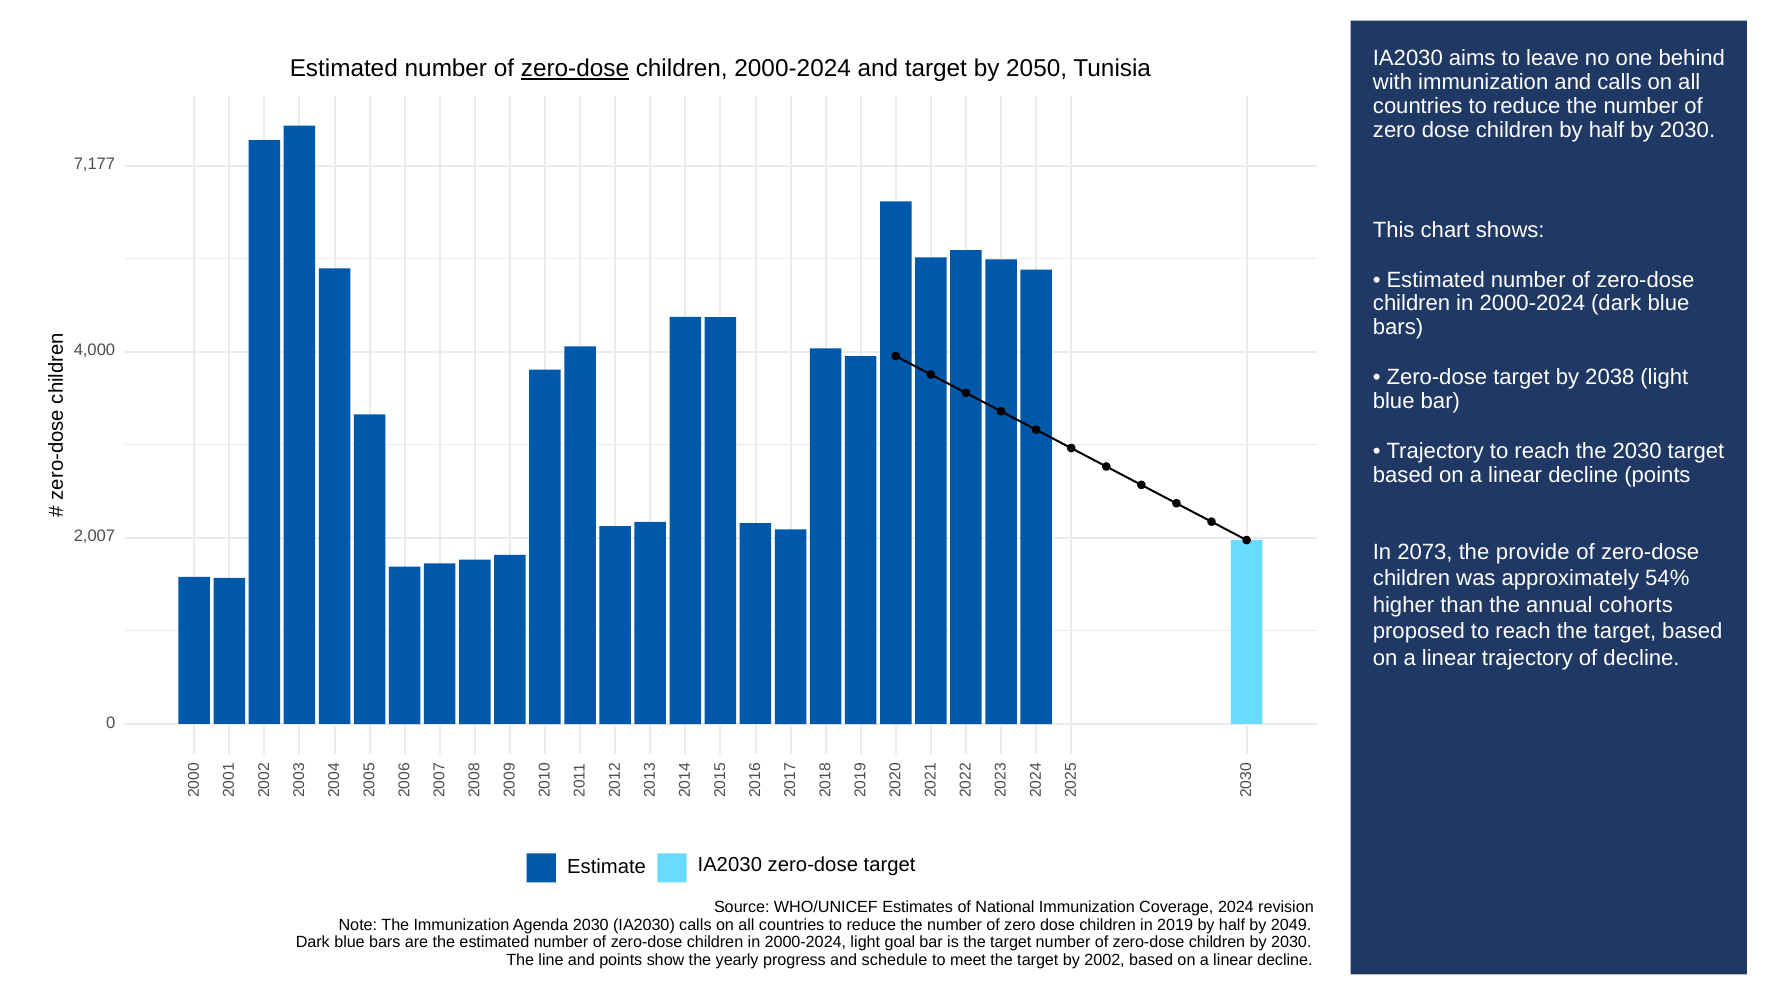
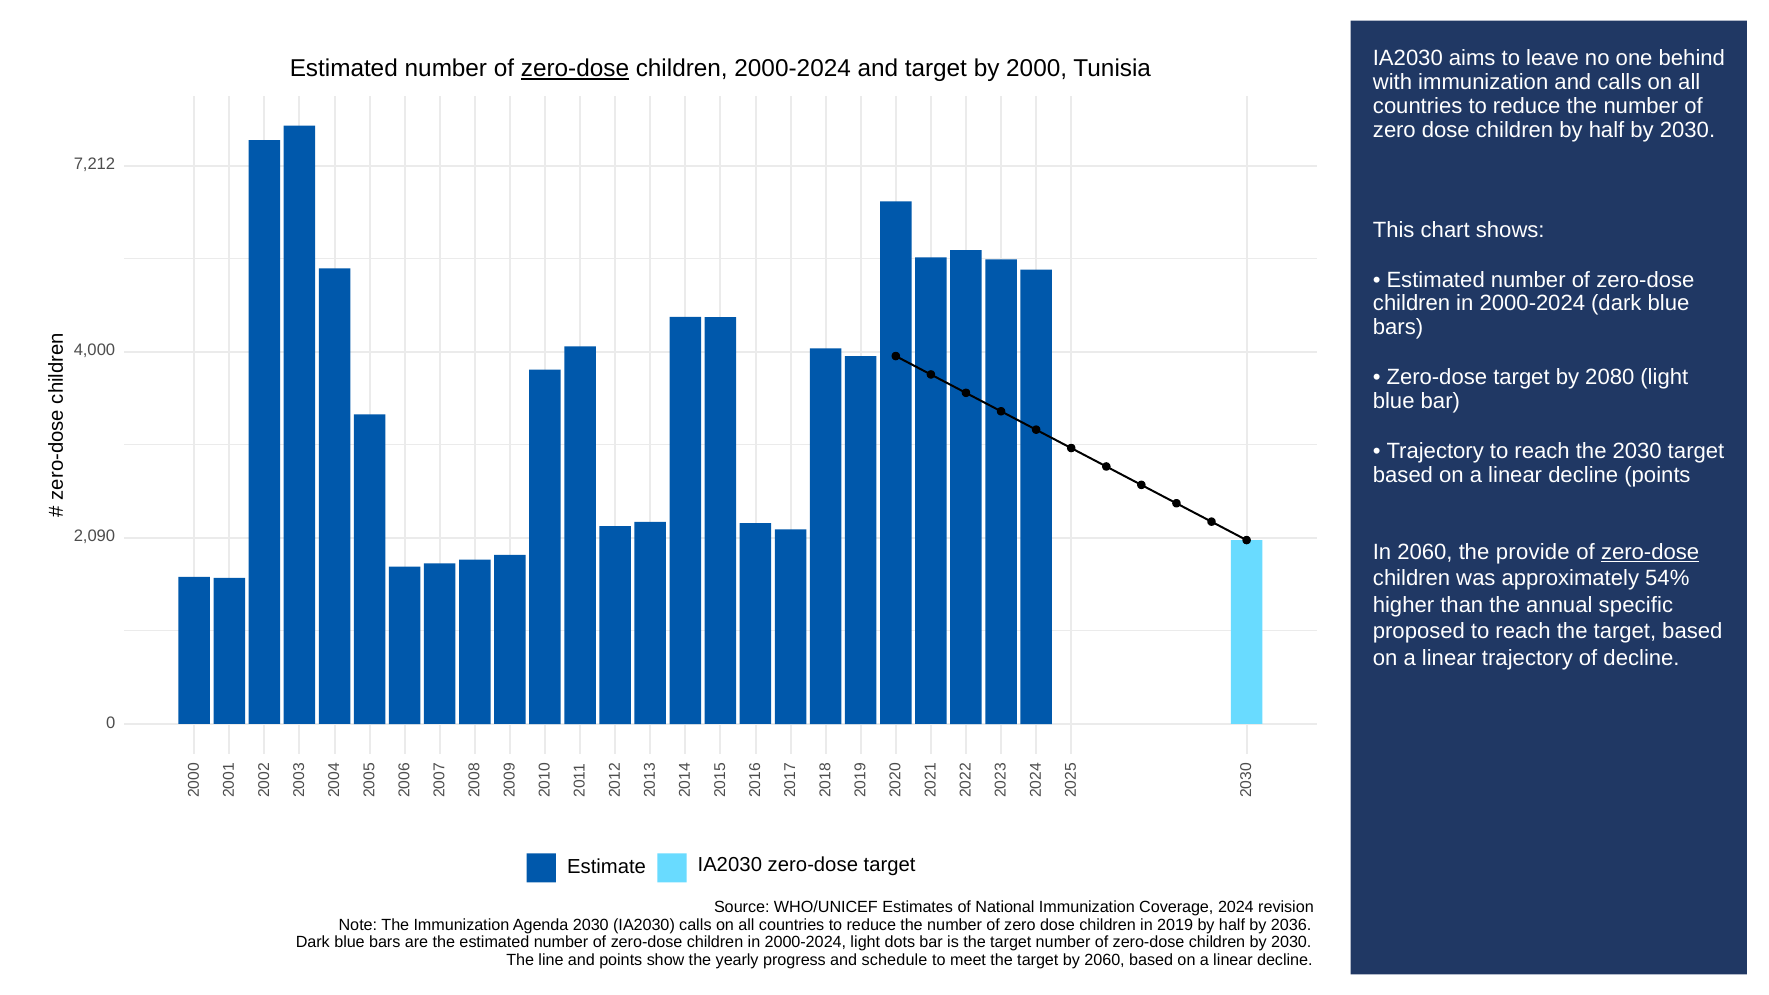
2050: 2050 -> 2000 (1037, 68)
7,177: 7,177 -> 7,212 (94, 164)
2038: 2038 -> 2080 (1610, 377)
2,007: 2,007 -> 2,090 (94, 536)
In 2073: 2073 -> 2060 (1425, 552)
zero-dose underline: none -> present (1650, 552)
cohorts: cohorts -> specific (1636, 605)
2049: 2049 -> 2036 (1291, 925)
goal: goal -> dots (900, 943)
by 2002: 2002 -> 2060 (1105, 960)
